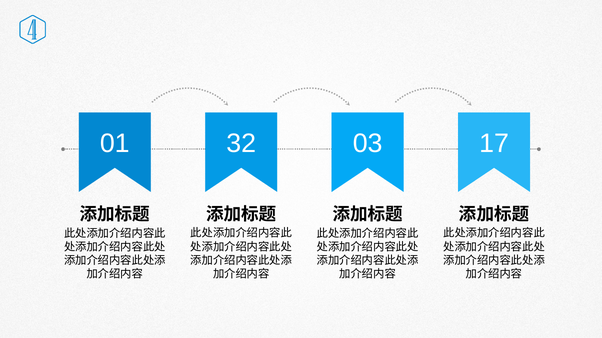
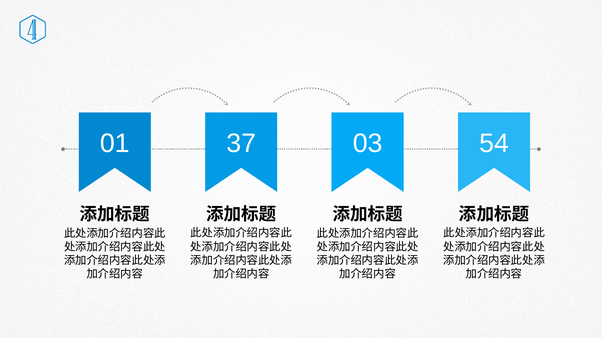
32: 32 -> 37 (241, 144)
17: 17 -> 54 (494, 144)
